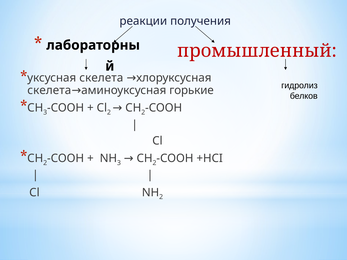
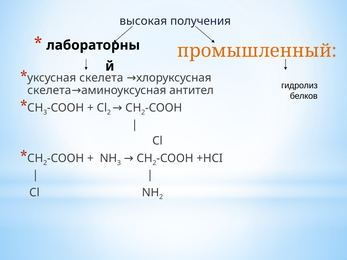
реакции: реакции -> высокая (143, 21)
промышленный colour: red -> orange (257, 51)
горькие: горькие -> антител (191, 90)
